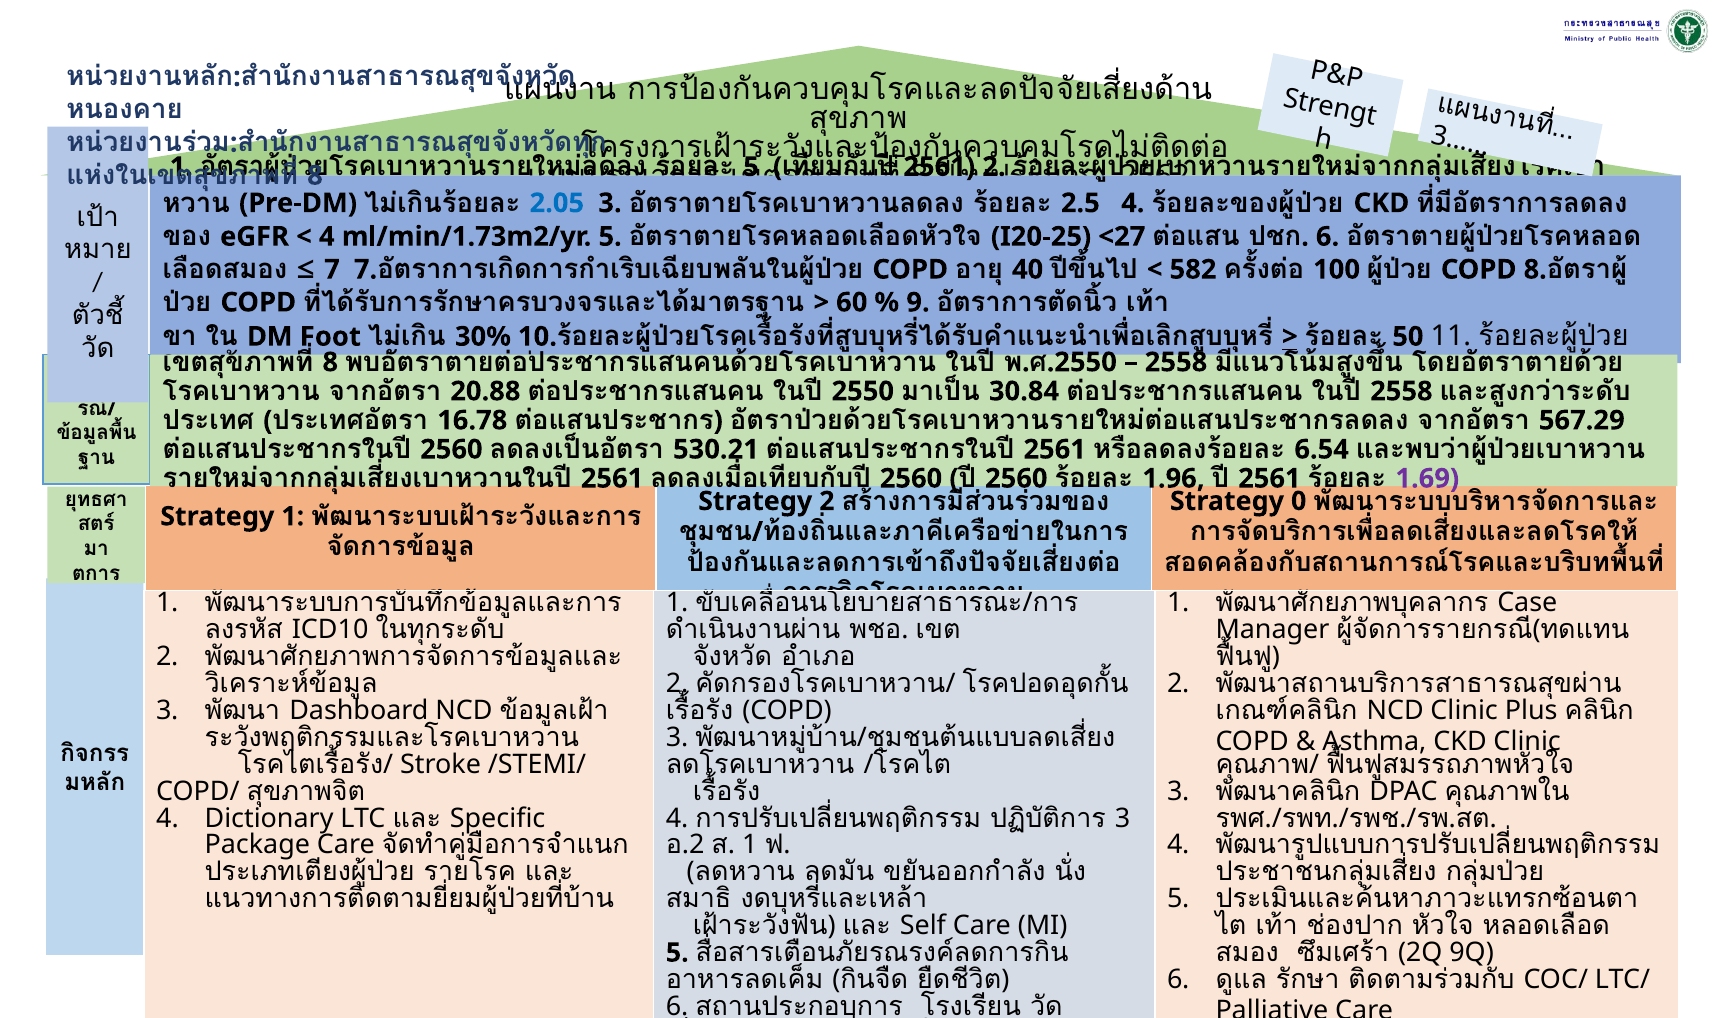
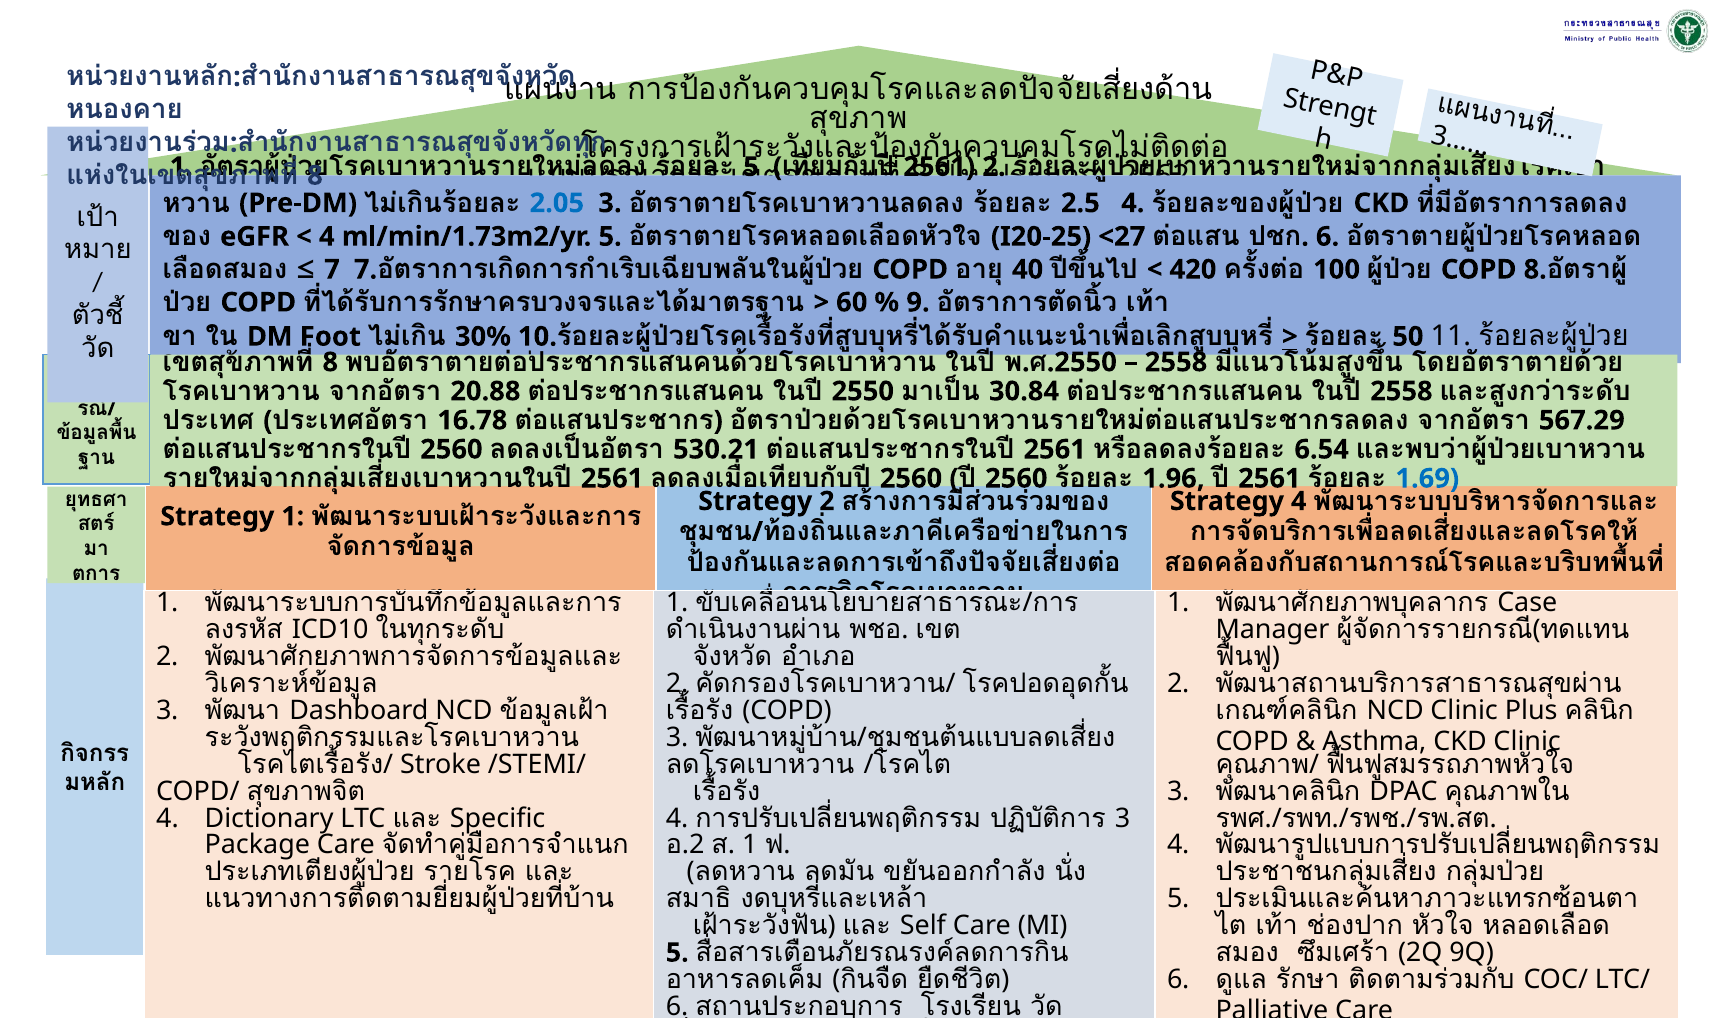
582: 582 -> 420 (1193, 269)
1.69 colour: purple -> blue (1427, 478)
Strategy 0: 0 -> 4 (1299, 501)
